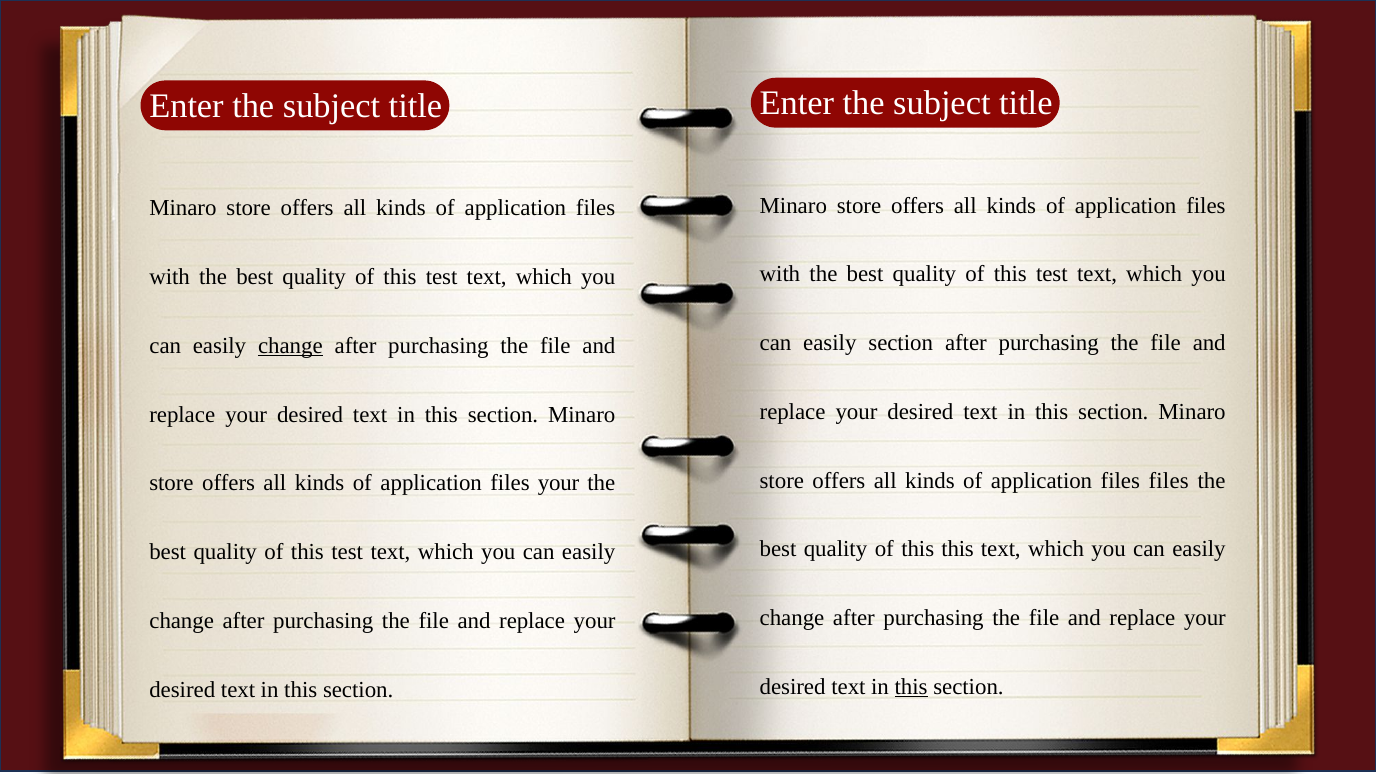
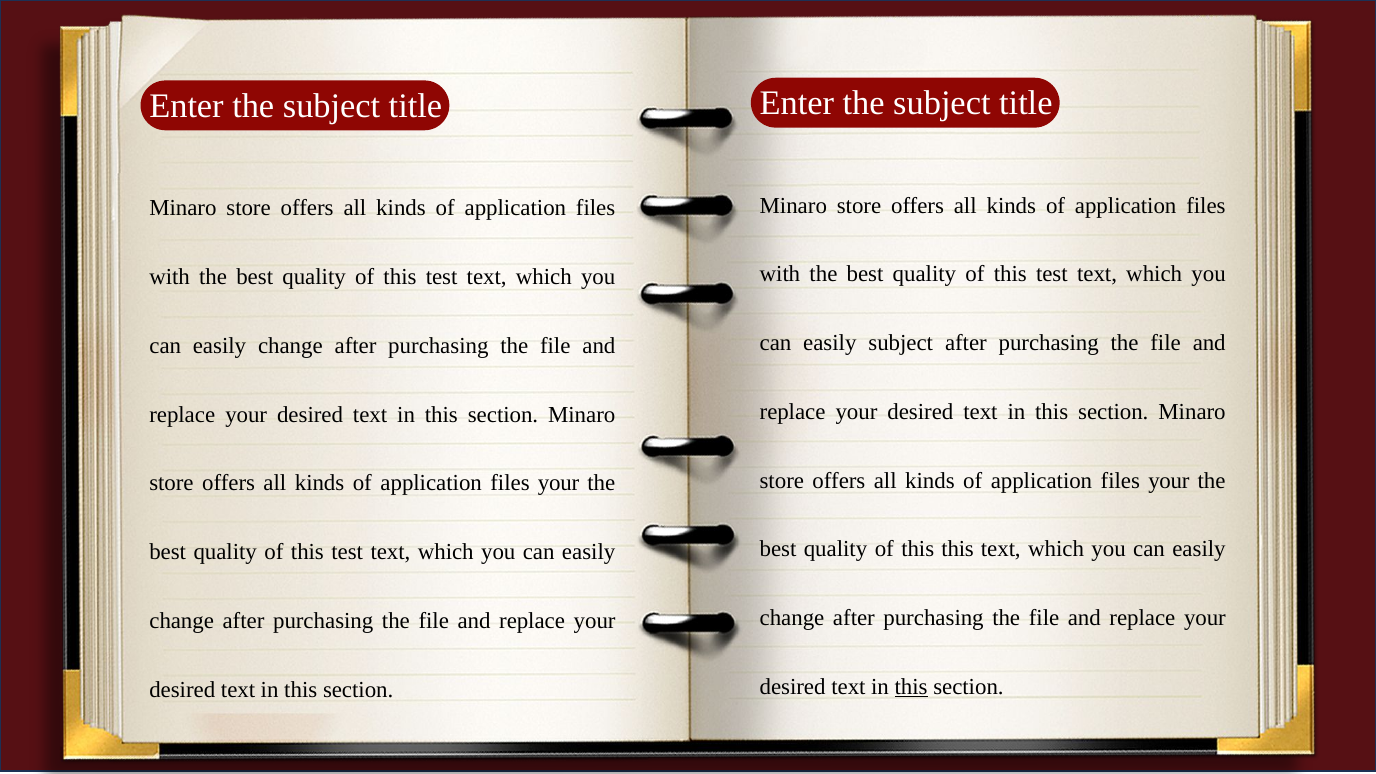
easily section: section -> subject (901, 343)
change underline: present -> none (290, 346)
files: files -> your (1169, 481)
